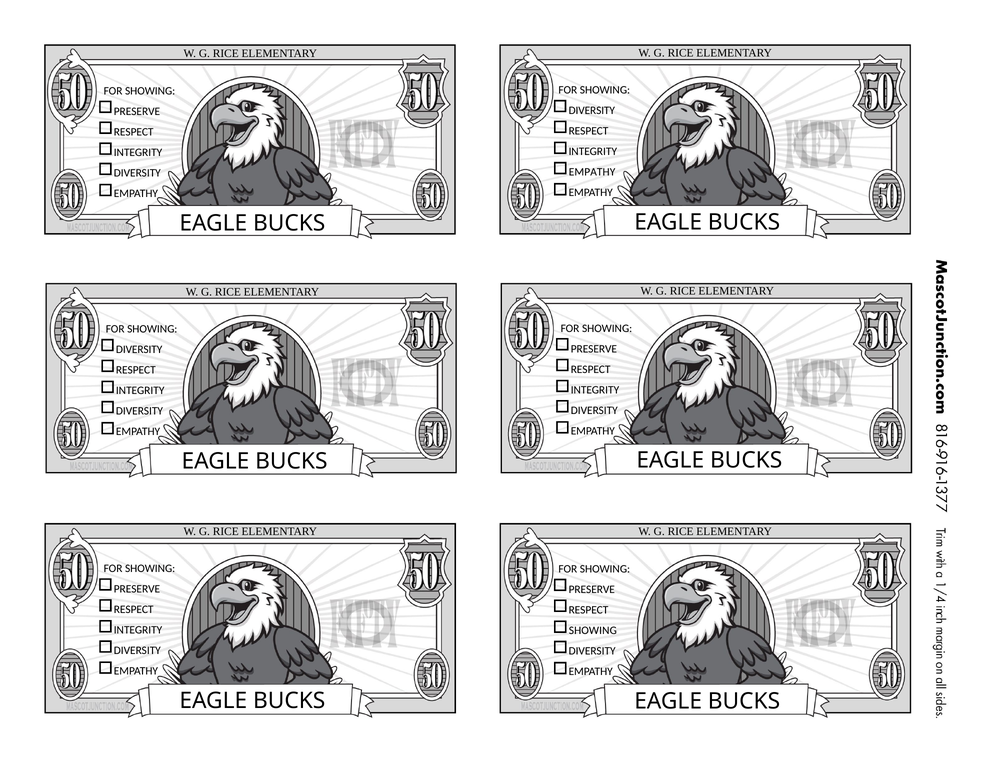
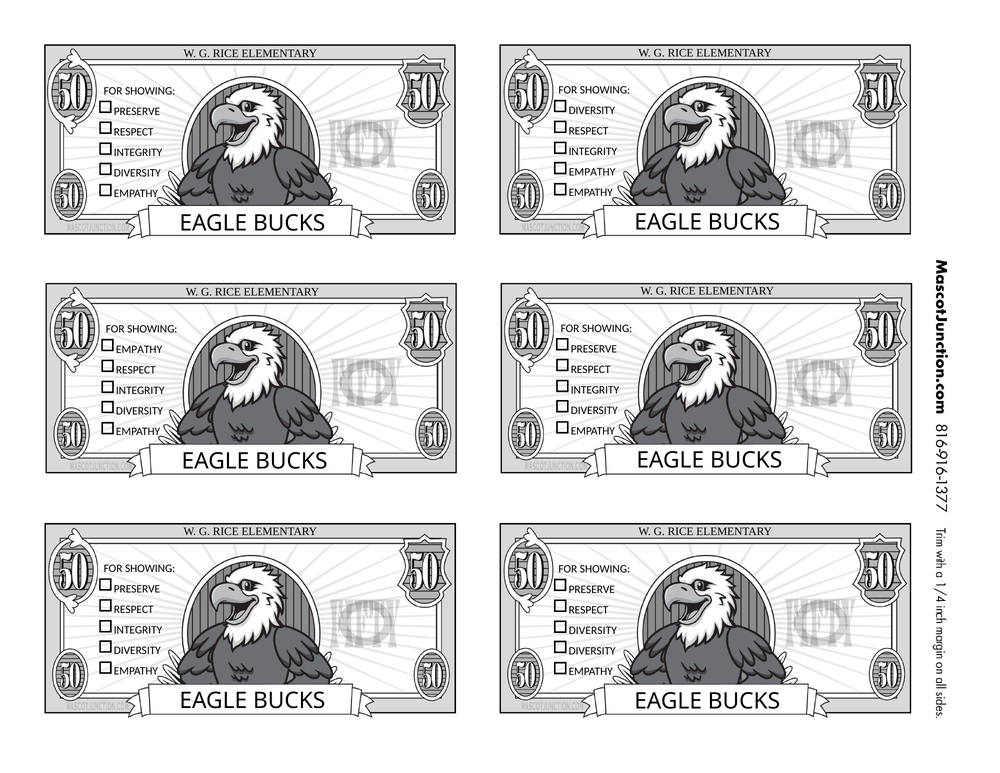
DIVERSITY: DIVERSITY -> EMPATHY (139, 350)
SHOWING: SHOWING -> DIVERSITY (593, 630)
